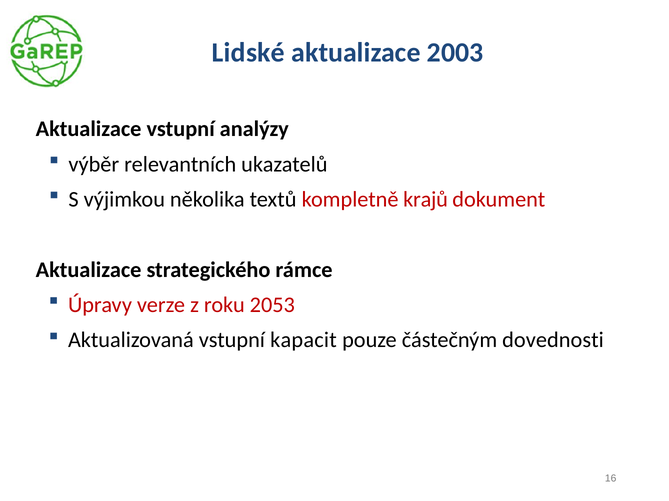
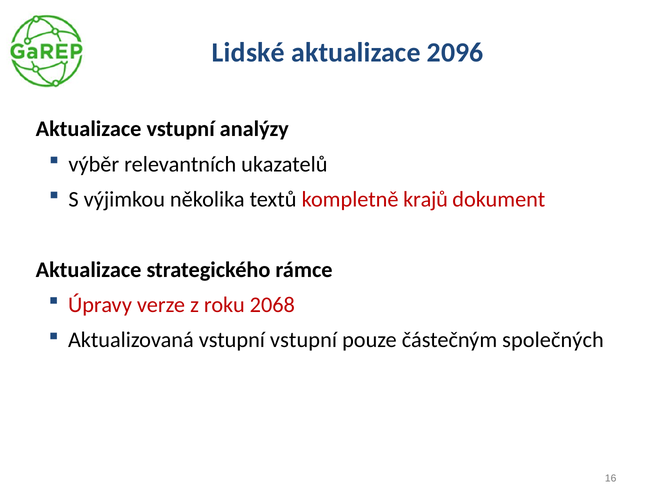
2003: 2003 -> 2096 (455, 53)
2053: 2053 -> 2068 (272, 305)
vstupní kapacit: kapacit -> vstupní (304, 340)
dovednosti: dovednosti -> společných (553, 340)
